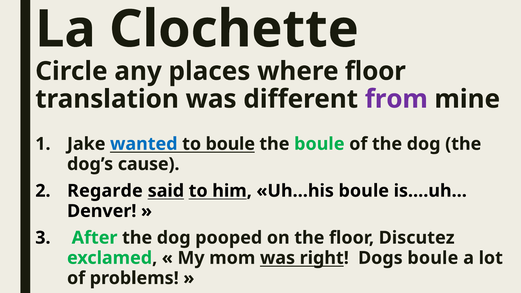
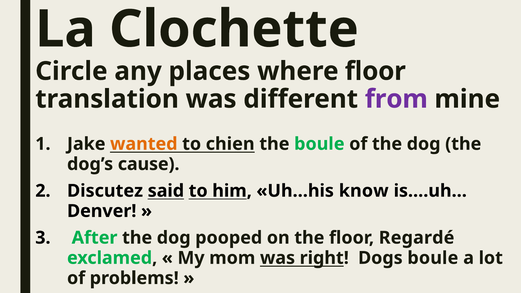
wanted colour: blue -> orange (144, 144)
to boule: boule -> chien (230, 144)
Regarde: Regarde -> Discutez (105, 191)
Uh…his boule: boule -> know (364, 191)
Discutez: Discutez -> Regardé (417, 238)
